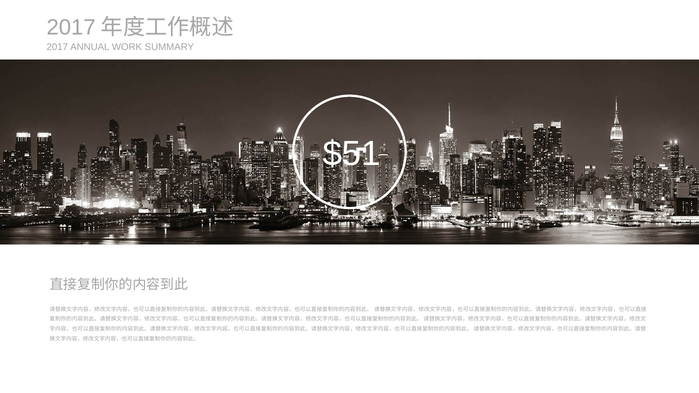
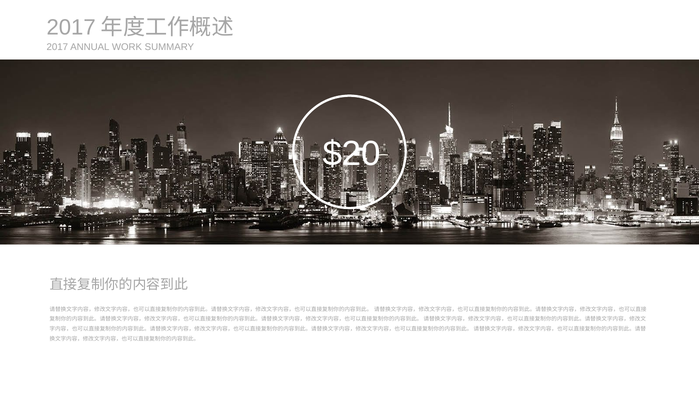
$51: $51 -> $20 (352, 154)
